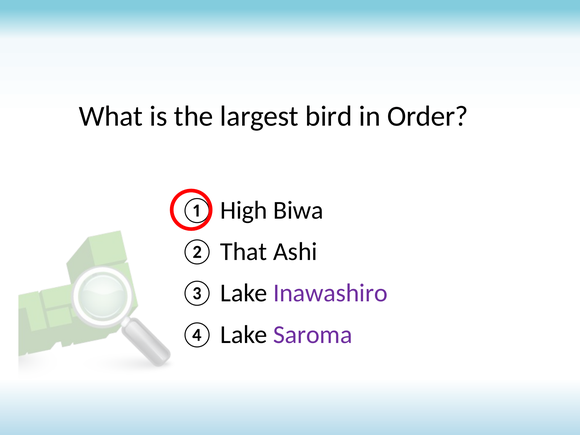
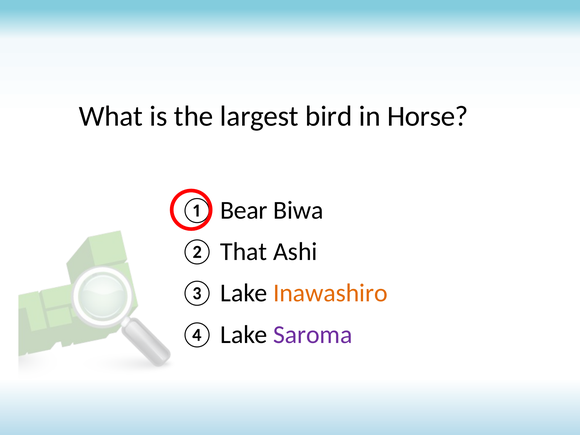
Order: Order -> Horse (428, 116)
High: High -> Bear (244, 210)
Inawashiro colour: purple -> orange (330, 293)
